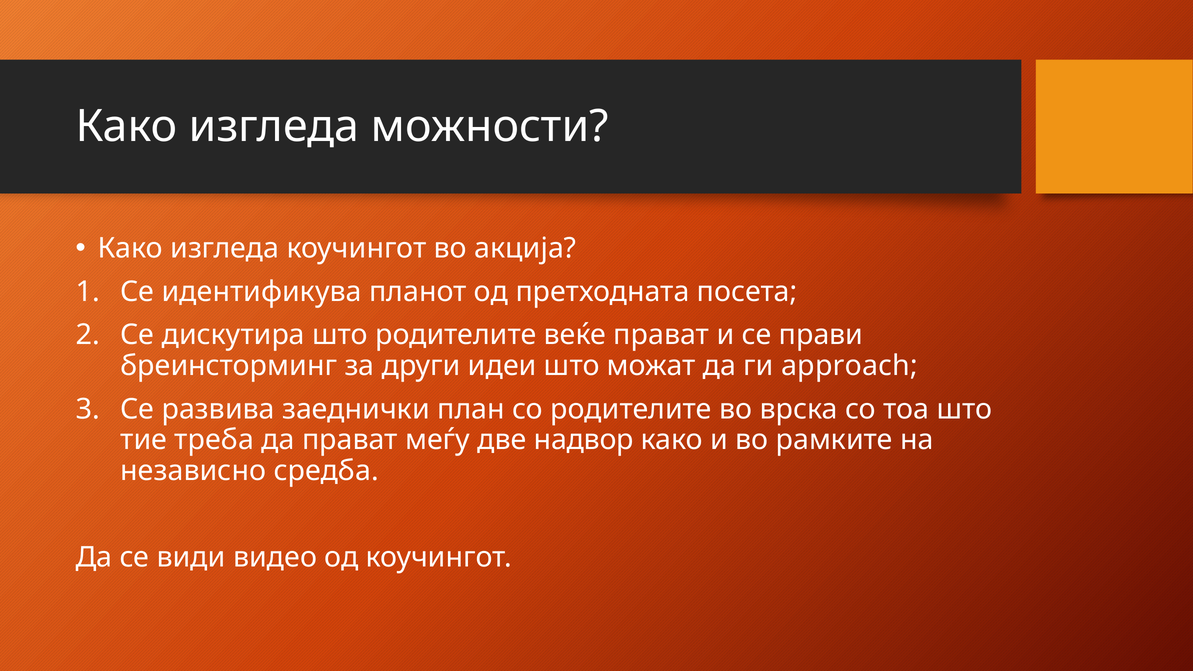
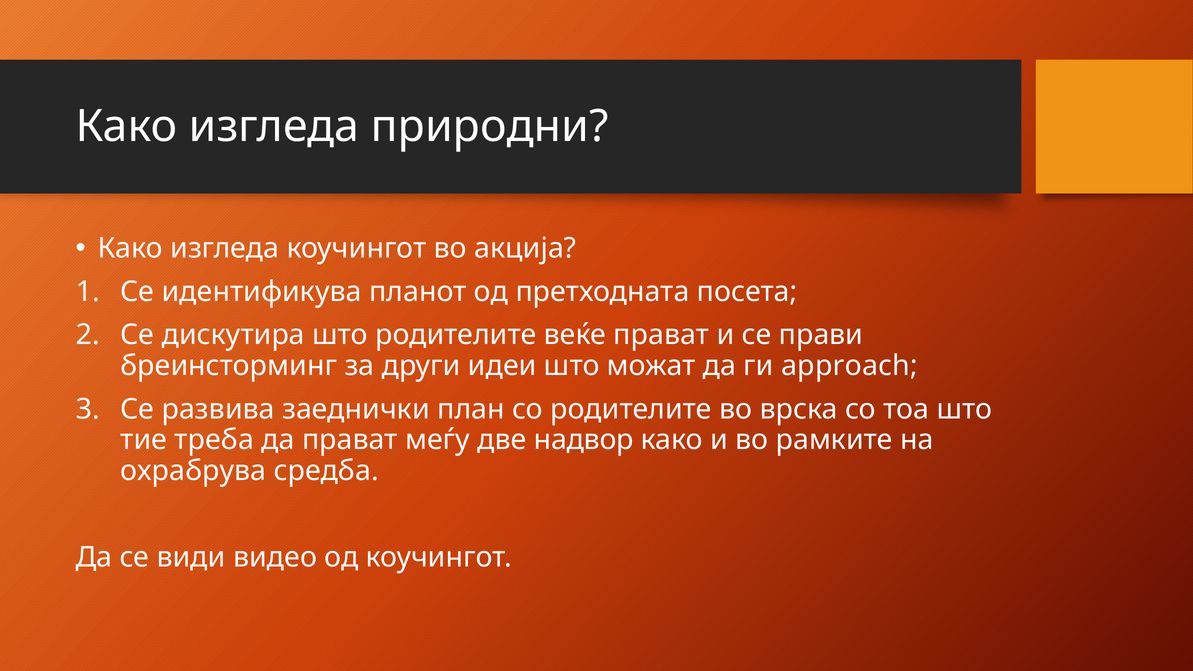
можности: можности -> природни (490, 126)
независно: независно -> охрабрува (193, 471)
